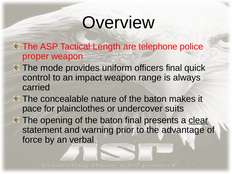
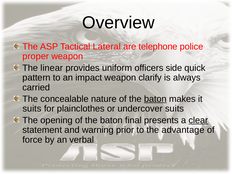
Length: Length -> Lateral (107, 47)
mode: mode -> linear (52, 68)
officers final: final -> side (174, 68)
control: control -> pattern (37, 78)
range: range -> clarify (150, 78)
baton underline: none -> present (155, 99)
pace: pace -> suits (32, 109)
